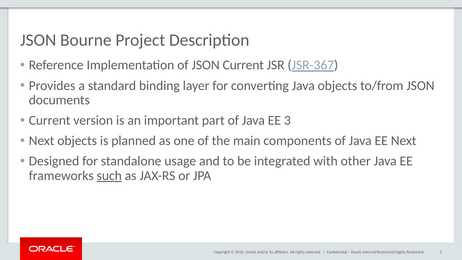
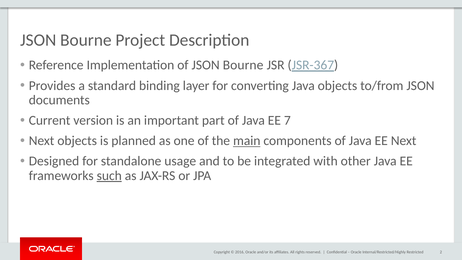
of JSON Current: Current -> Bourne (243, 65)
3: 3 -> 7 (287, 120)
main underline: none -> present (247, 141)
